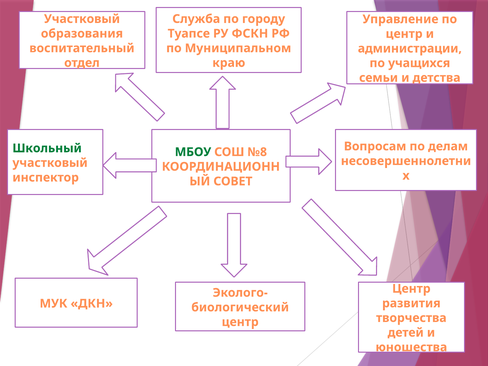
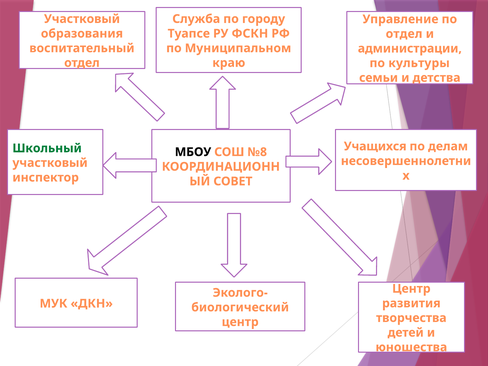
центр: центр -> отдел (404, 34)
учащихся: учащихся -> культуры (419, 63)
Вопросам: Вопросам -> Учащихся (375, 146)
МБОУ colour: green -> black (193, 152)
